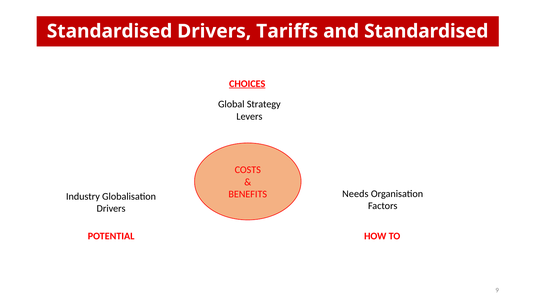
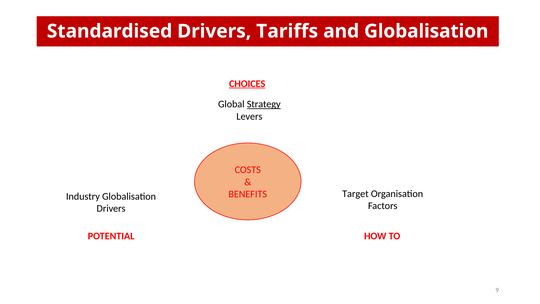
and Standardised: Standardised -> Globalisation (426, 31)
Strategy underline: none -> present (264, 104)
Needs: Needs -> Target (355, 194)
